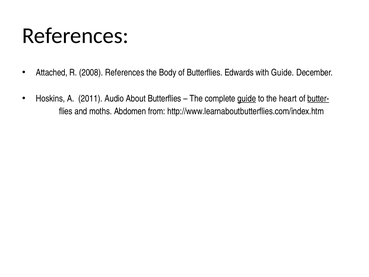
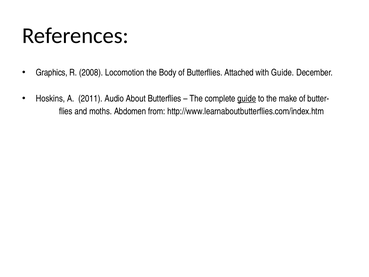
Attached: Attached -> Graphics (52, 73)
2008 References: References -> Locomotion (125, 73)
Edwards: Edwards -> Attached (239, 73)
heart: heart -> make (288, 98)
butter- underline: present -> none (318, 98)
